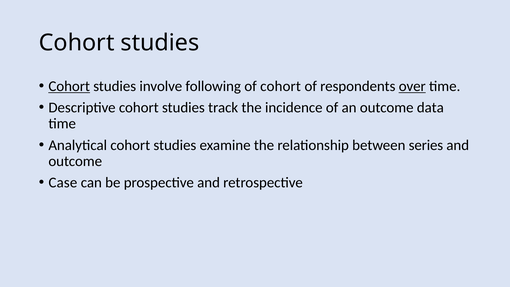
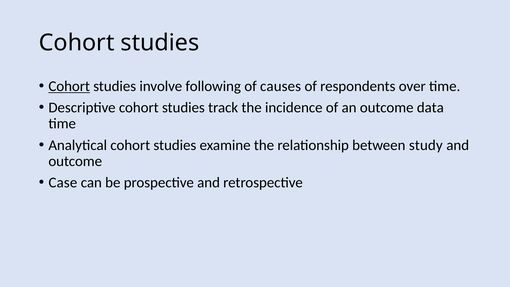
of cohort: cohort -> causes (281, 86)
over underline: present -> none (412, 86)
series: series -> study (426, 145)
